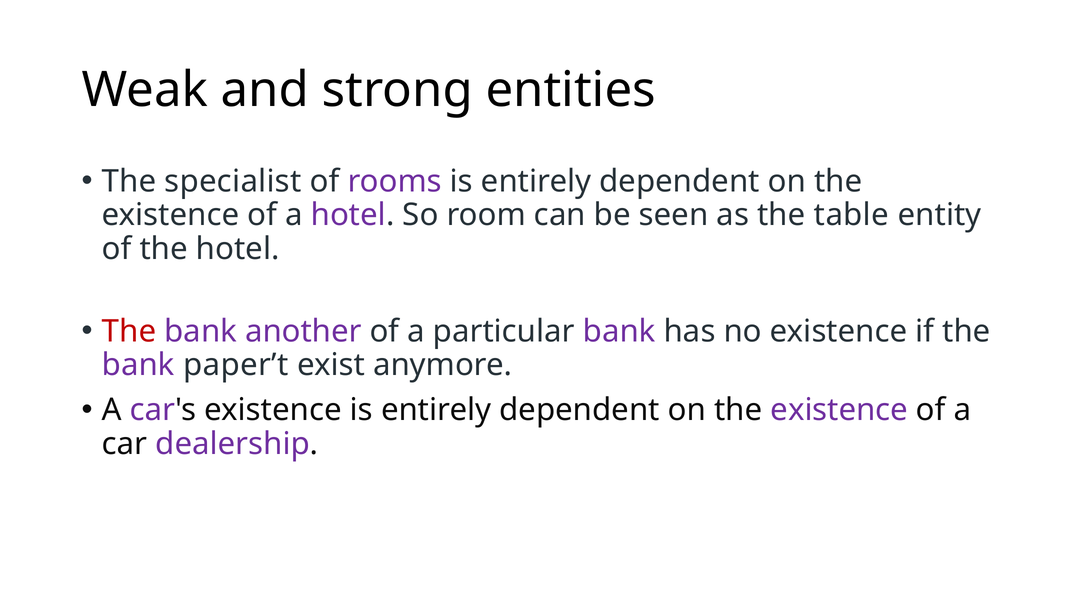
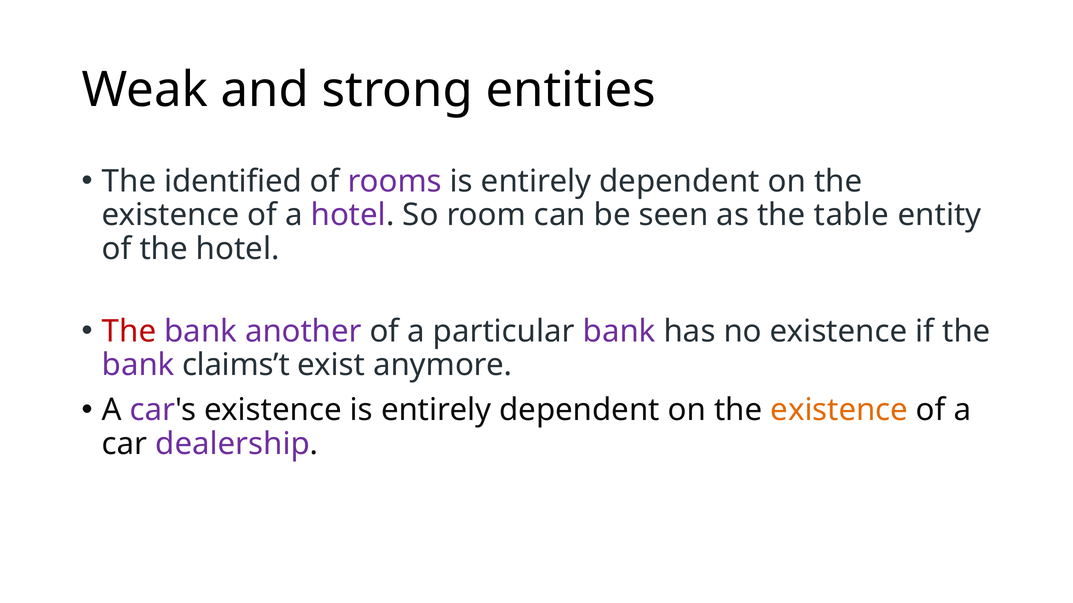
specialist: specialist -> identified (233, 181)
paper’t: paper’t -> claims’t (236, 365)
existence colour: purple -> orange (839, 410)
